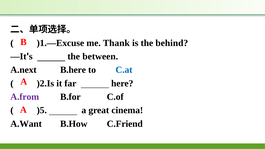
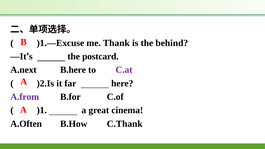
between: between -> postcard (100, 56)
C.at colour: blue -> purple (124, 70)
)5: )5 -> )1 (42, 110)
A.Want: A.Want -> A.Often (26, 124)
C.Friend: C.Friend -> C.Thank (125, 124)
